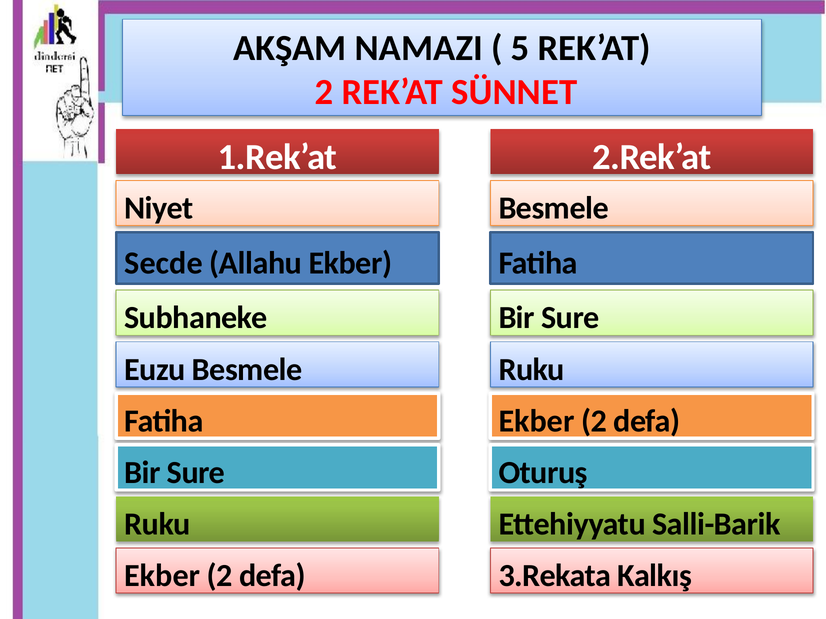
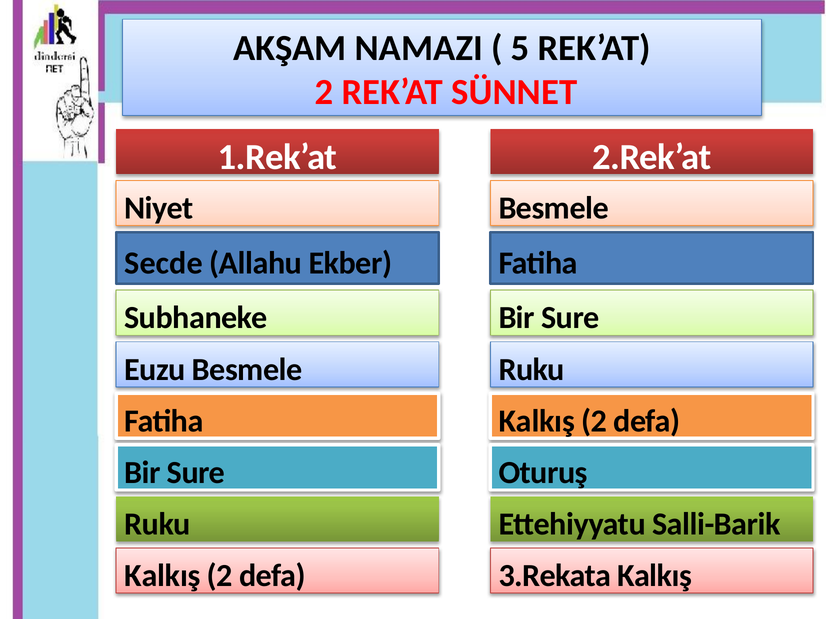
Ekber: Ekber -> Kalkış (537, 421)
Ekber: Ekber -> Kalkış (162, 576)
